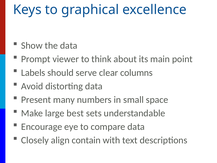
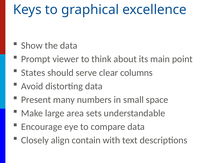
Labels: Labels -> States (33, 73)
best: best -> area (75, 113)
